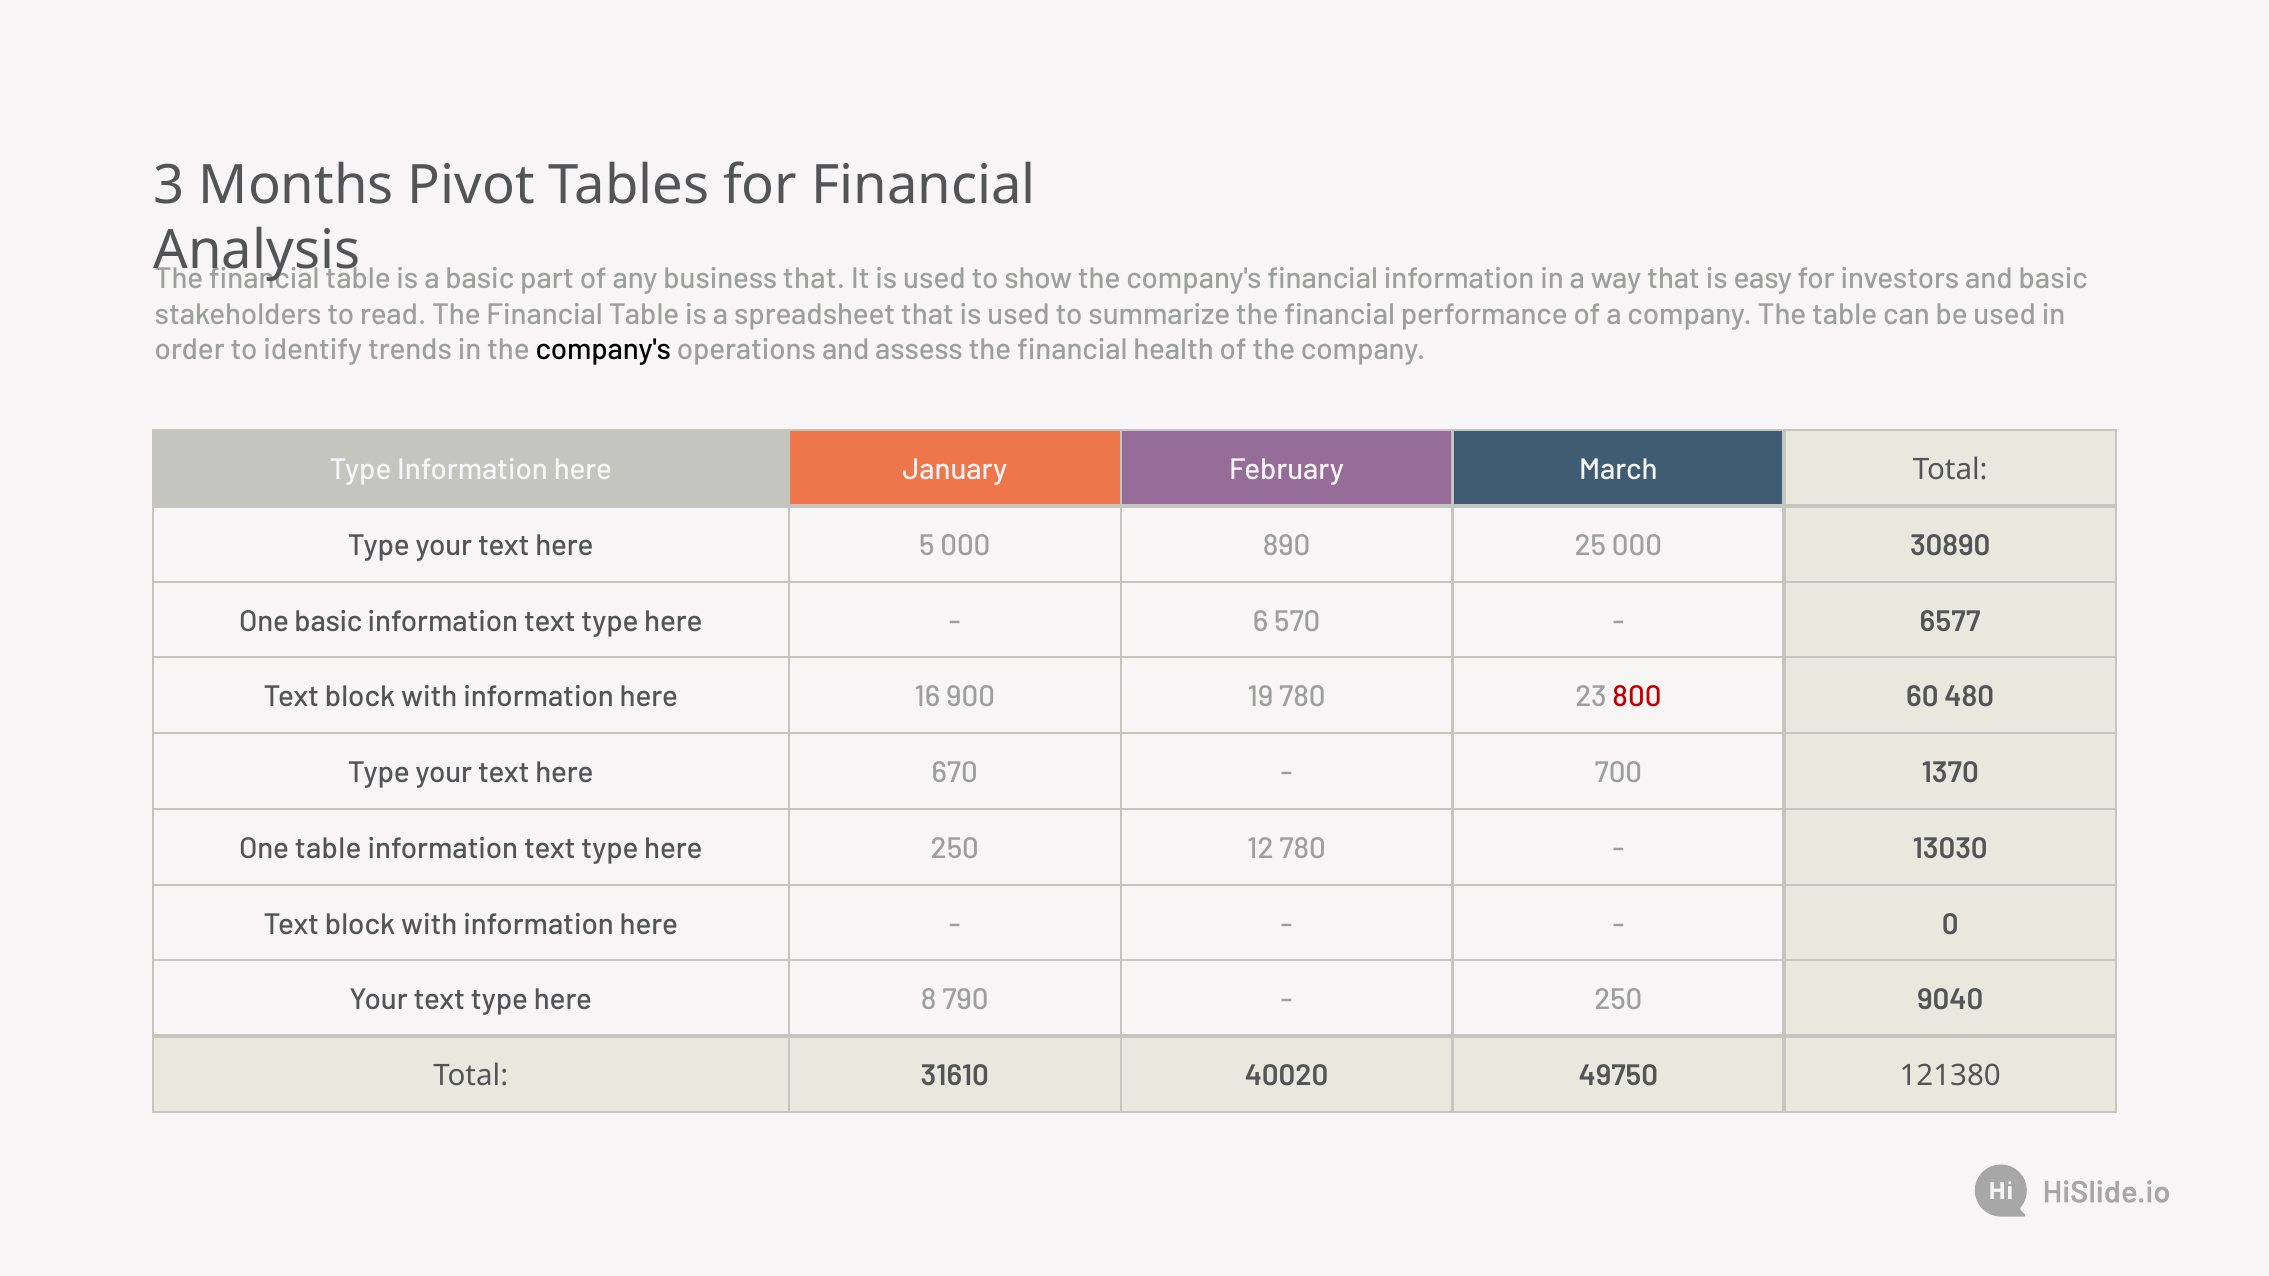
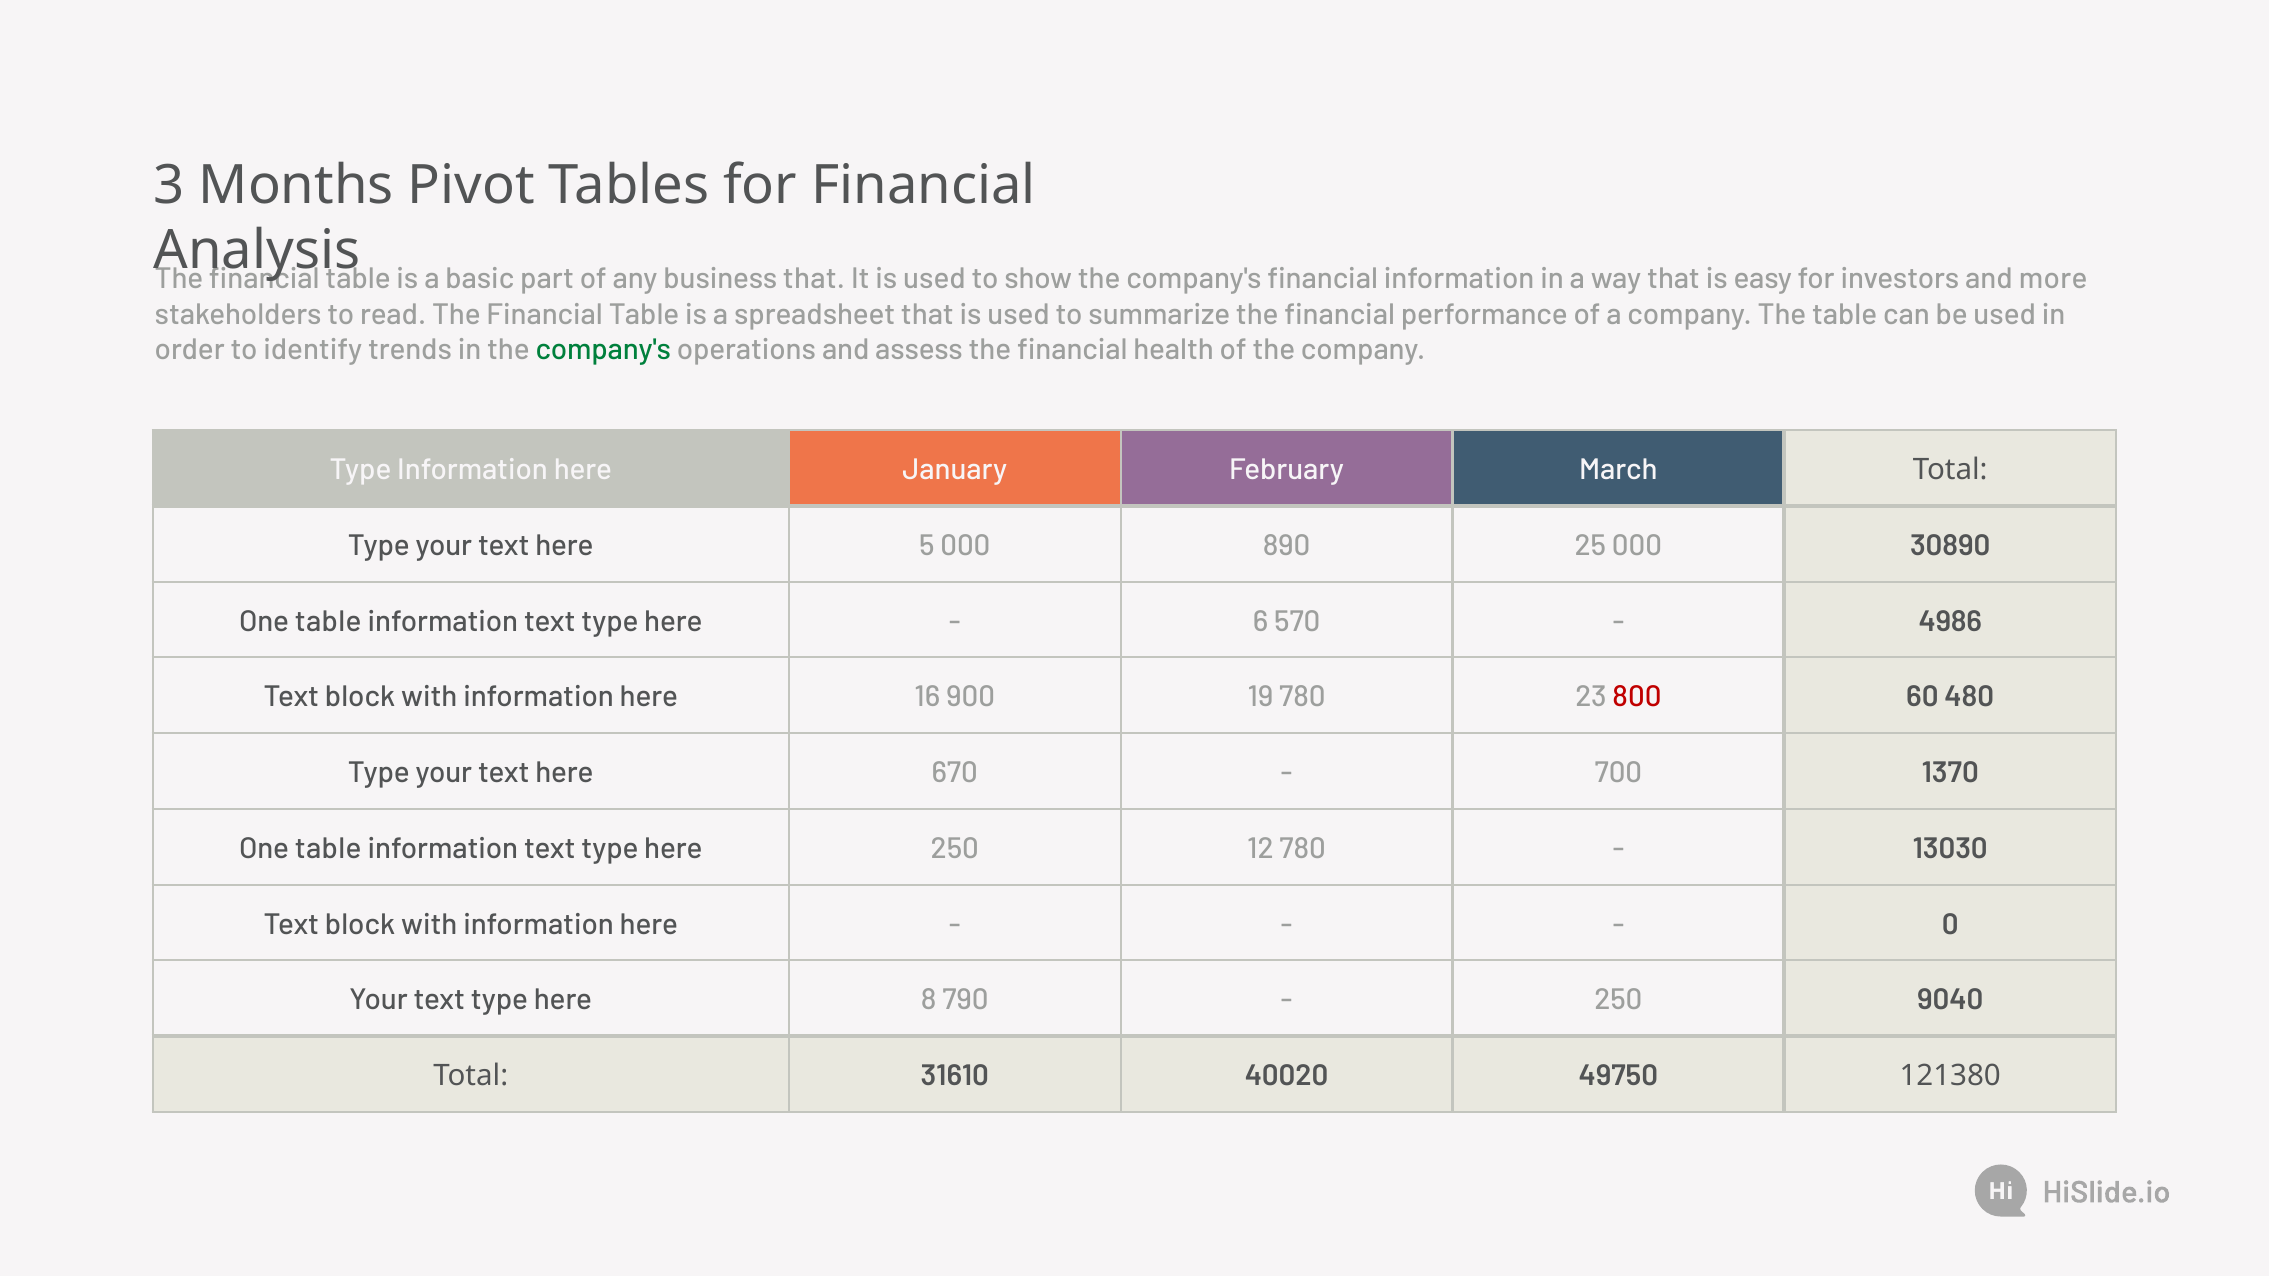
and basic: basic -> more (2053, 279)
company's colour: black -> green (603, 350)
basic: basic -> table (328, 622)
6577: 6577 -> 4986 (1950, 622)
